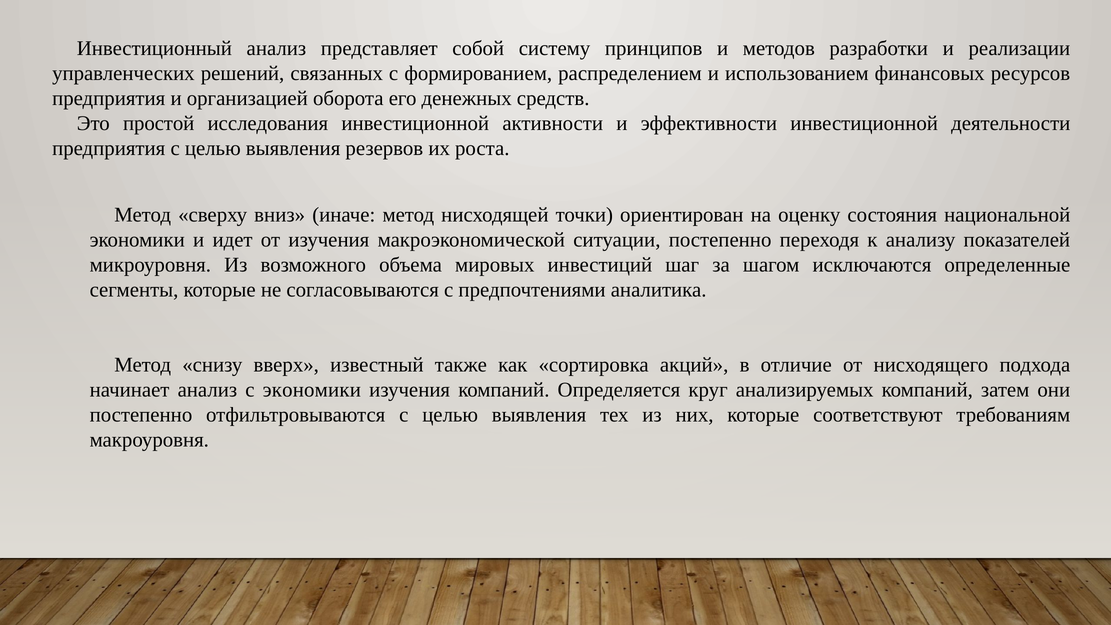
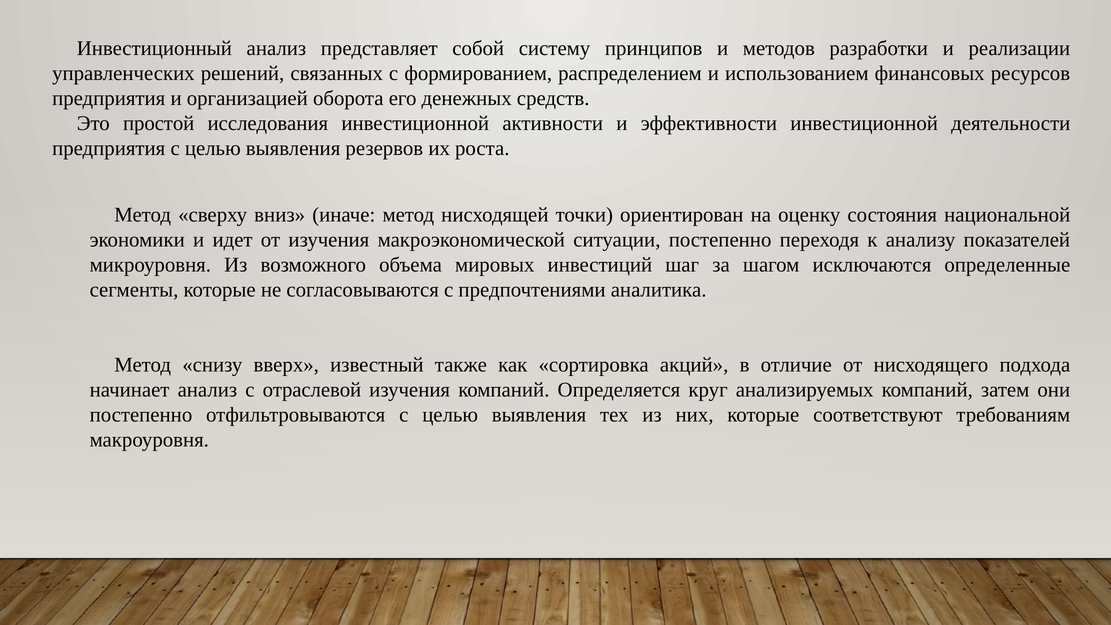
с экономики: экономики -> отраслевой (312, 390)
